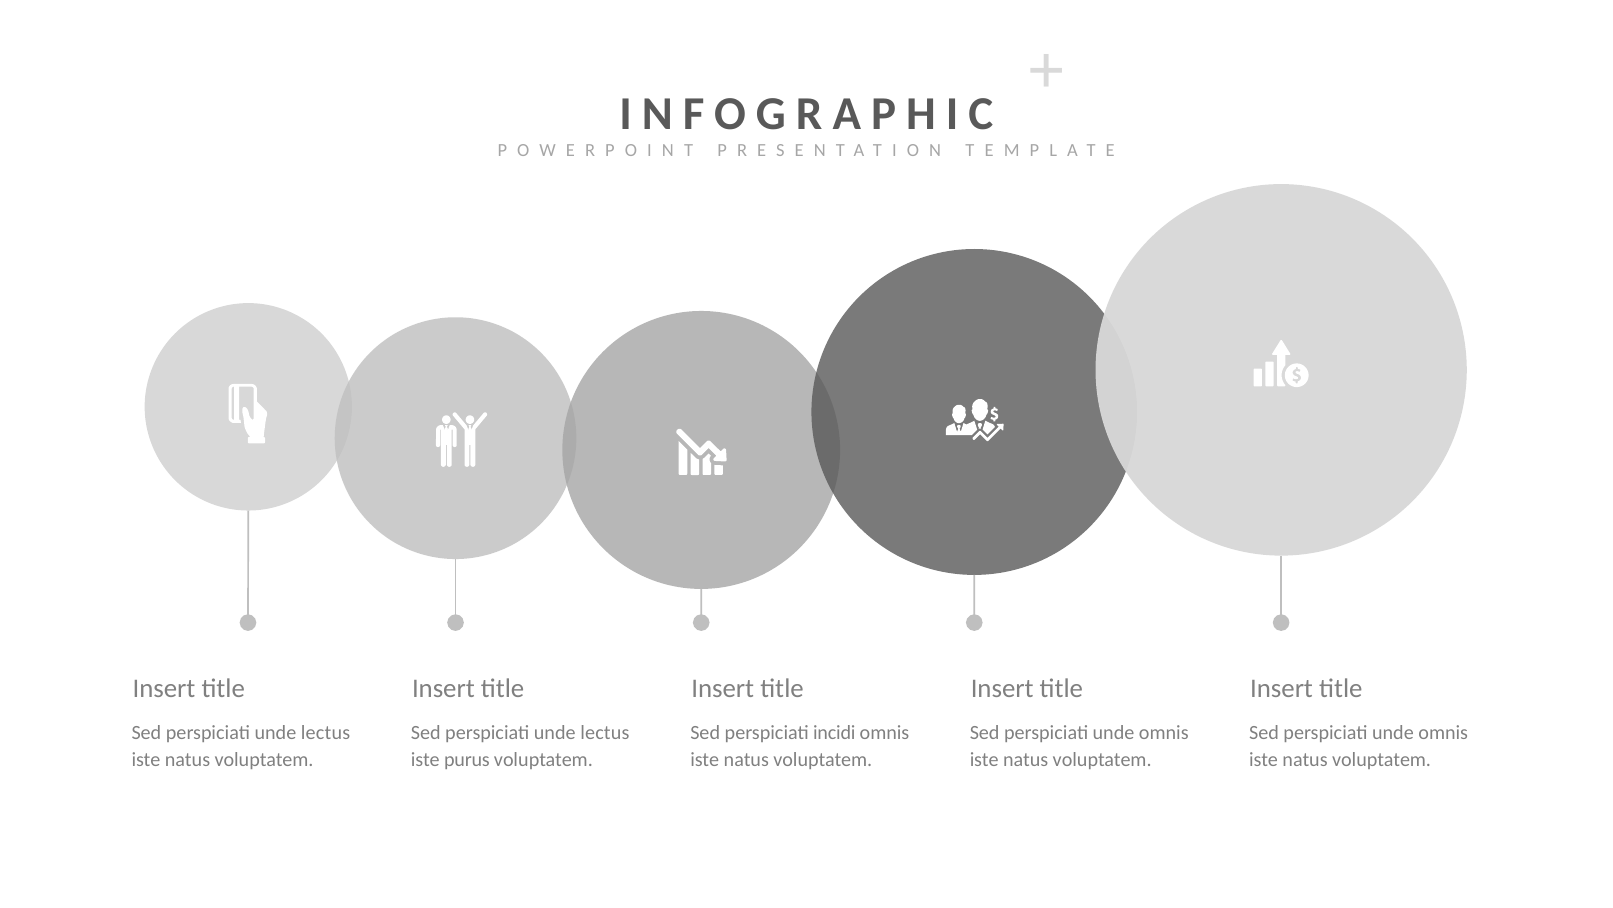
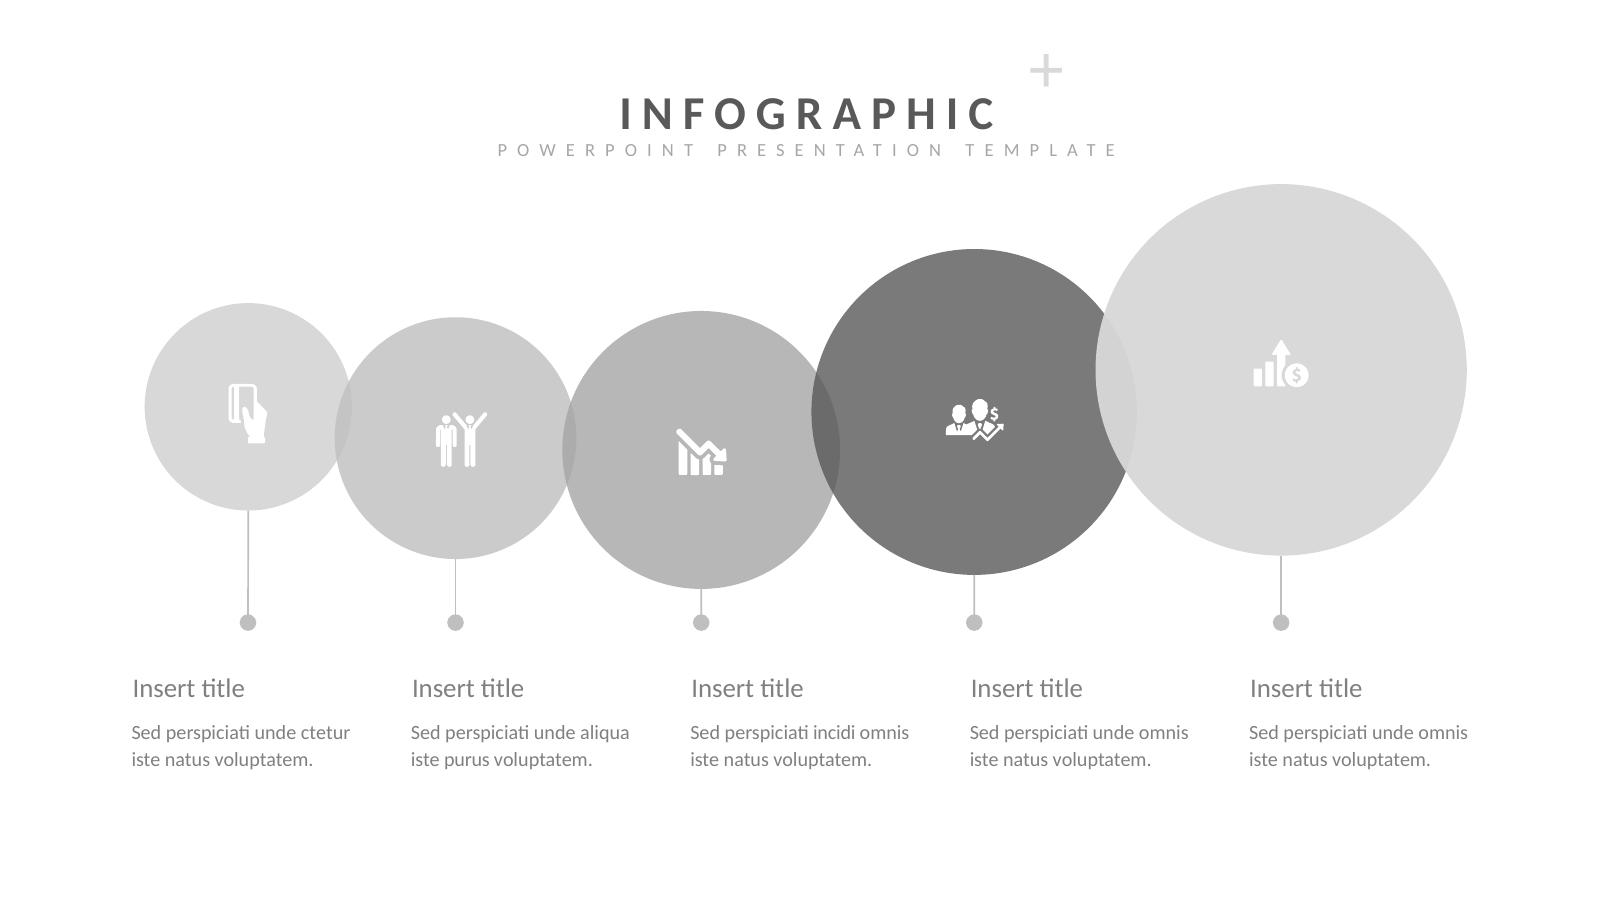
lectus: lectus -> ctetur (326, 732)
lectus: lectus -> aliqua (605, 732)
